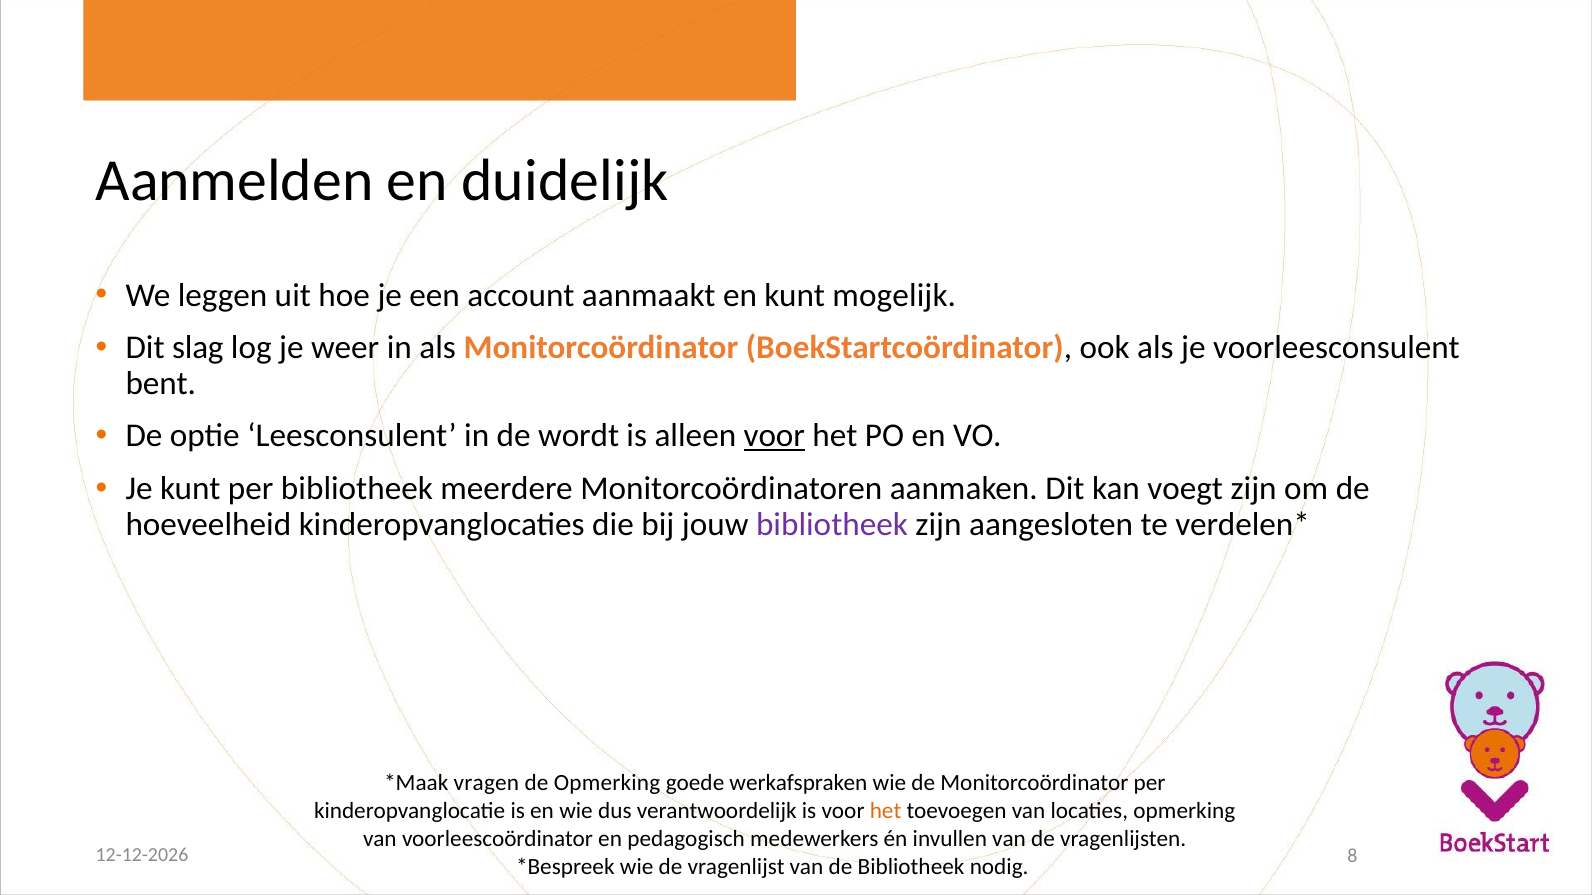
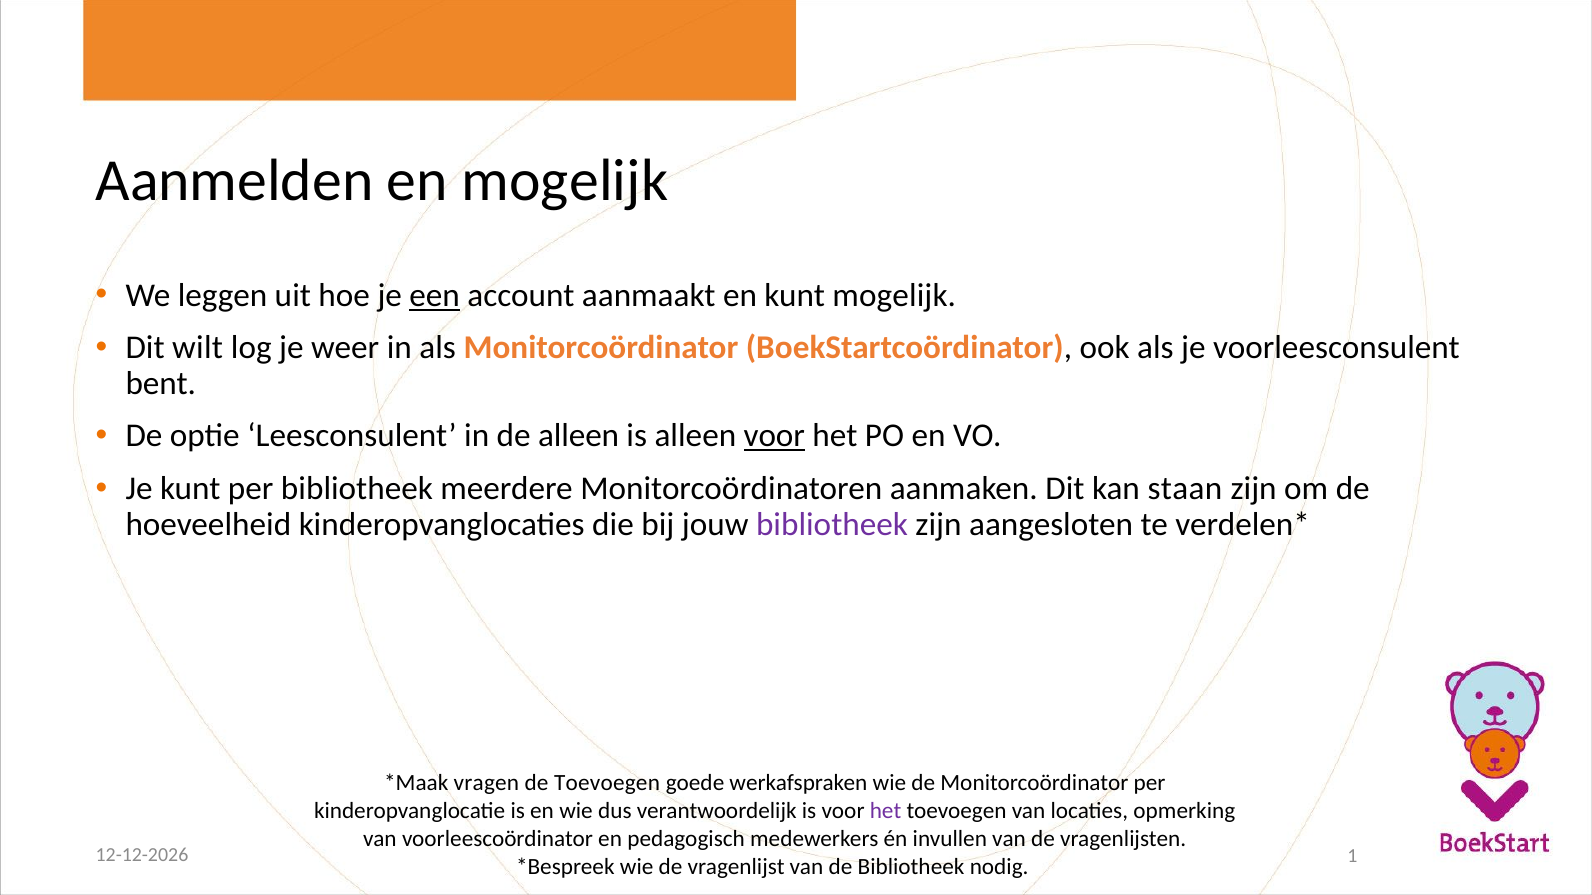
en duidelijk: duidelijk -> mogelijk (565, 181)
een underline: none -> present (435, 295)
slag: slag -> wilt (198, 348)
de wordt: wordt -> alleen (579, 436)
voegt: voegt -> staan (1185, 489)
de Opmerking: Opmerking -> Toevoegen (607, 784)
het colour: orange -> purple (886, 812)
8: 8 -> 1 (1352, 856)
